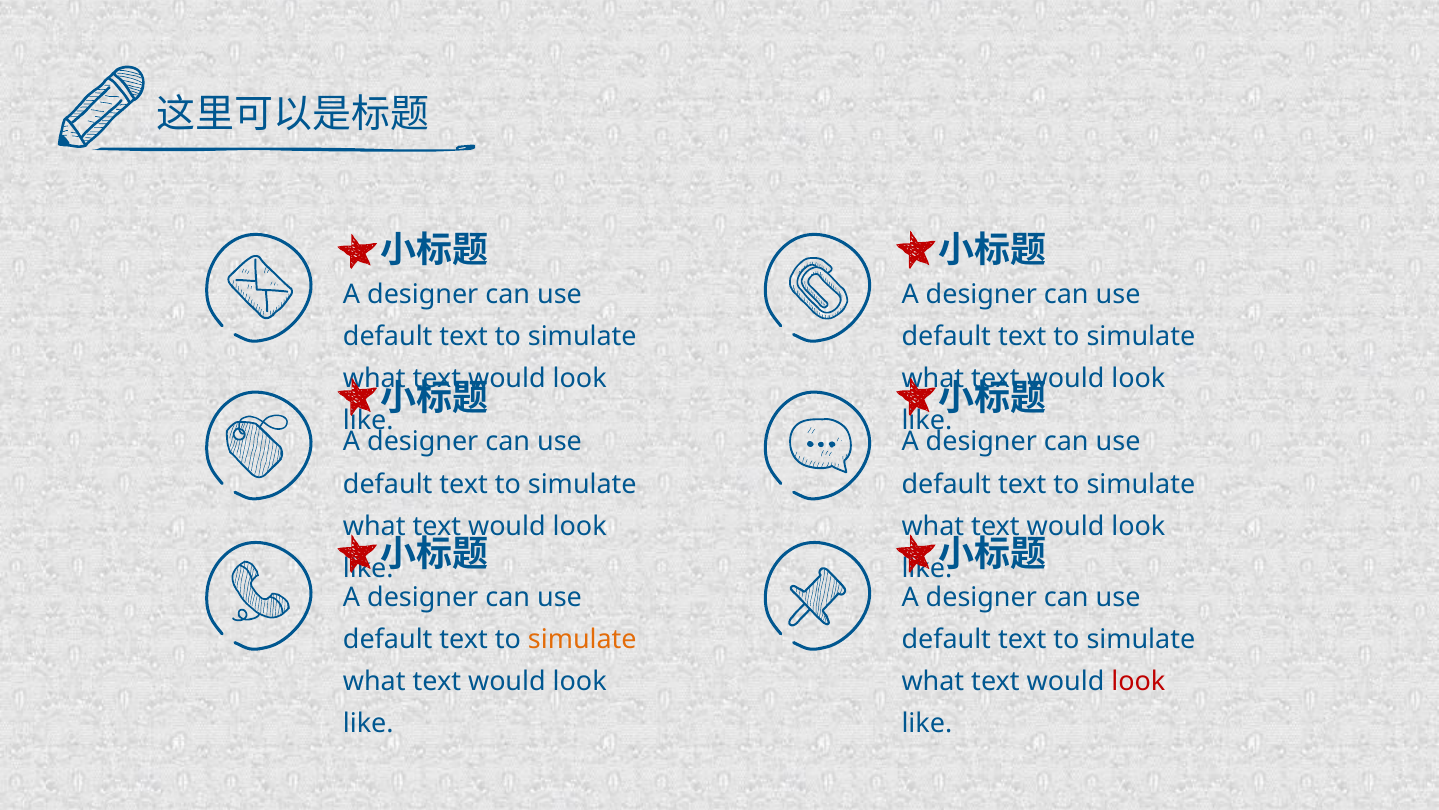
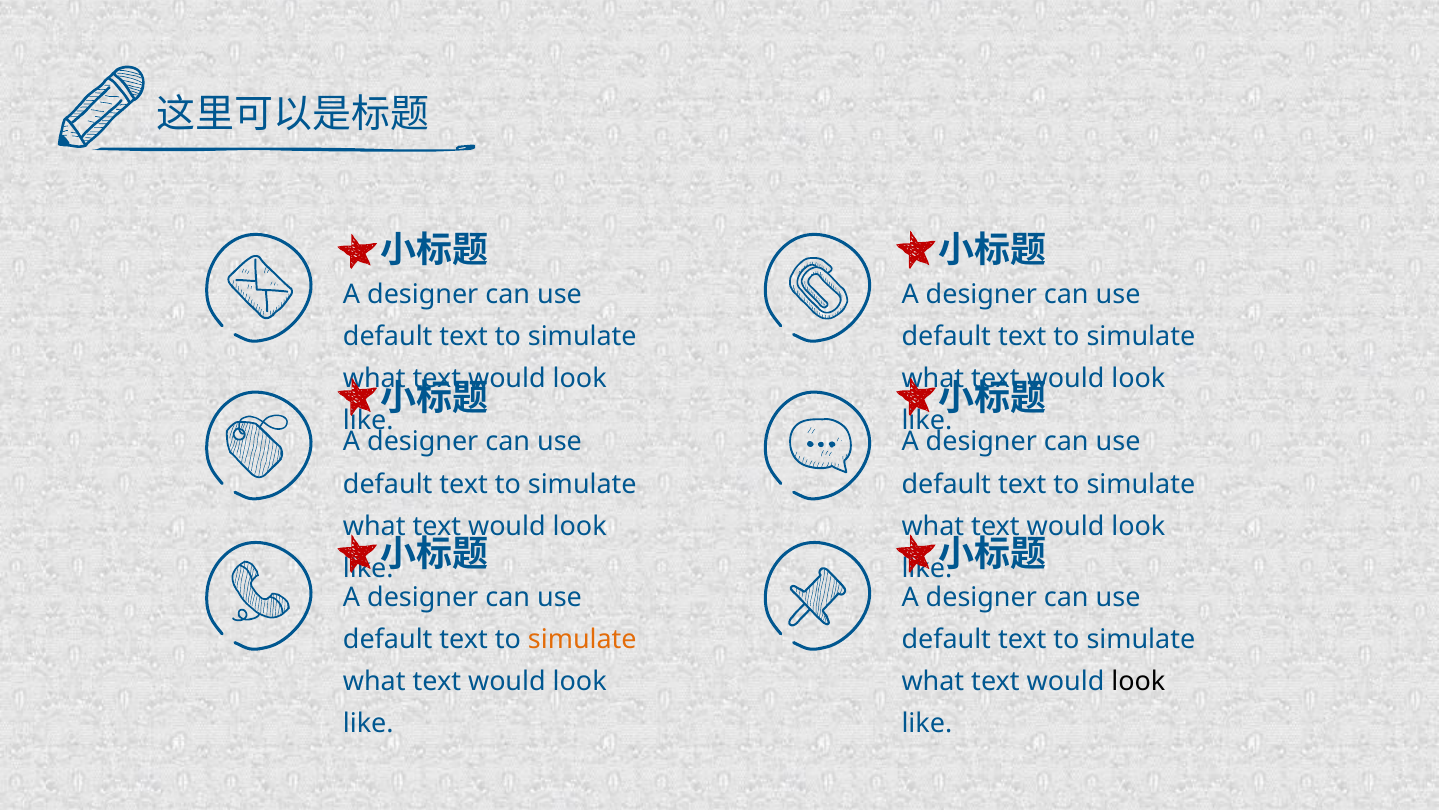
look colour: red -> black (1138, 682)
